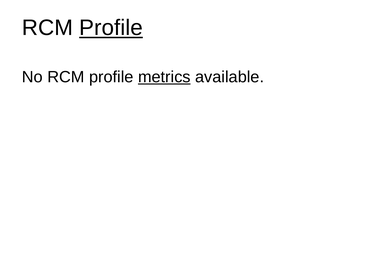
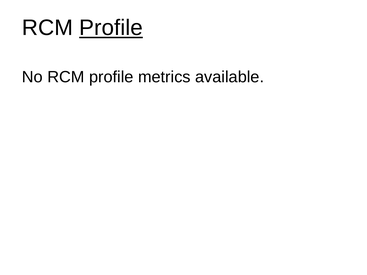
metrics underline: present -> none (164, 77)
